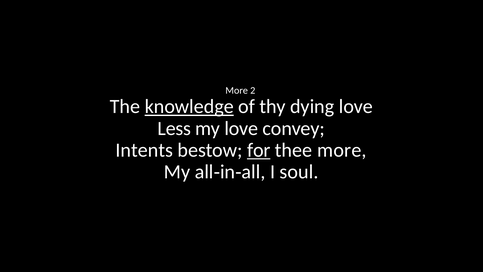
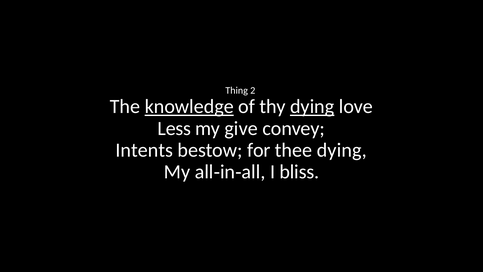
More: More -> Thing (237, 90)
dying underline: none -> present (312, 106)
my love: love -> give (241, 128)
for underline: present -> none (259, 150)
thee more: more -> dying (342, 150)
soul: soul -> bliss (299, 172)
